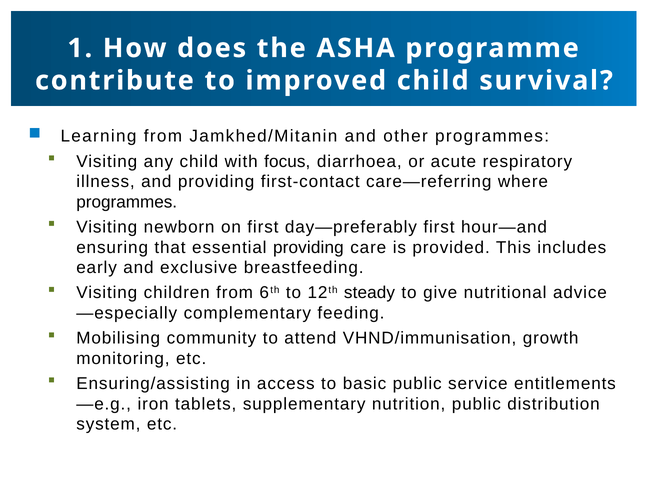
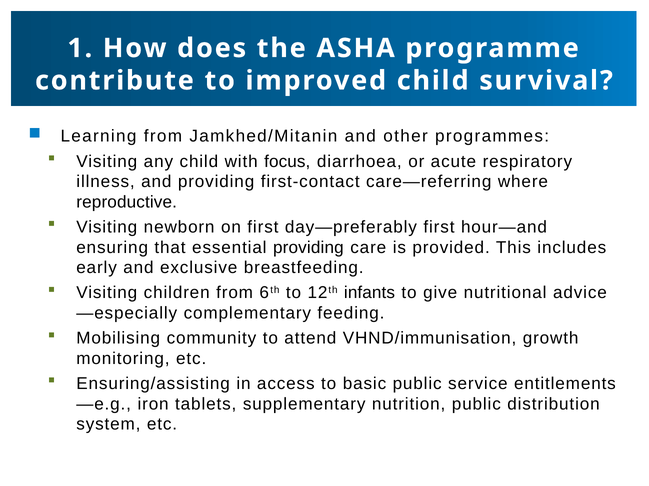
programmes: programmes -> reproductive (127, 202)
steady: steady -> infants (369, 293)
